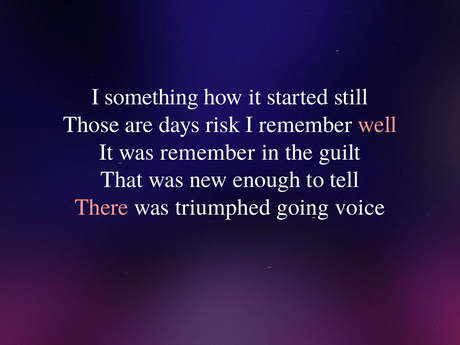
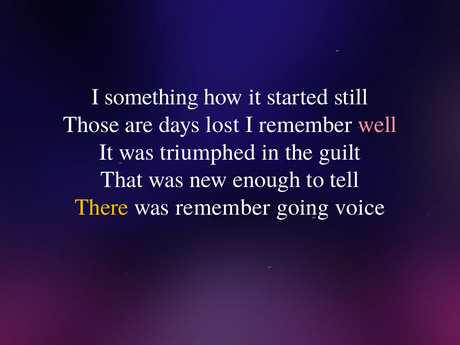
risk: risk -> lost (222, 125)
was remember: remember -> triumphed (208, 152)
There colour: pink -> yellow (102, 207)
was triumphed: triumphed -> remember (223, 207)
